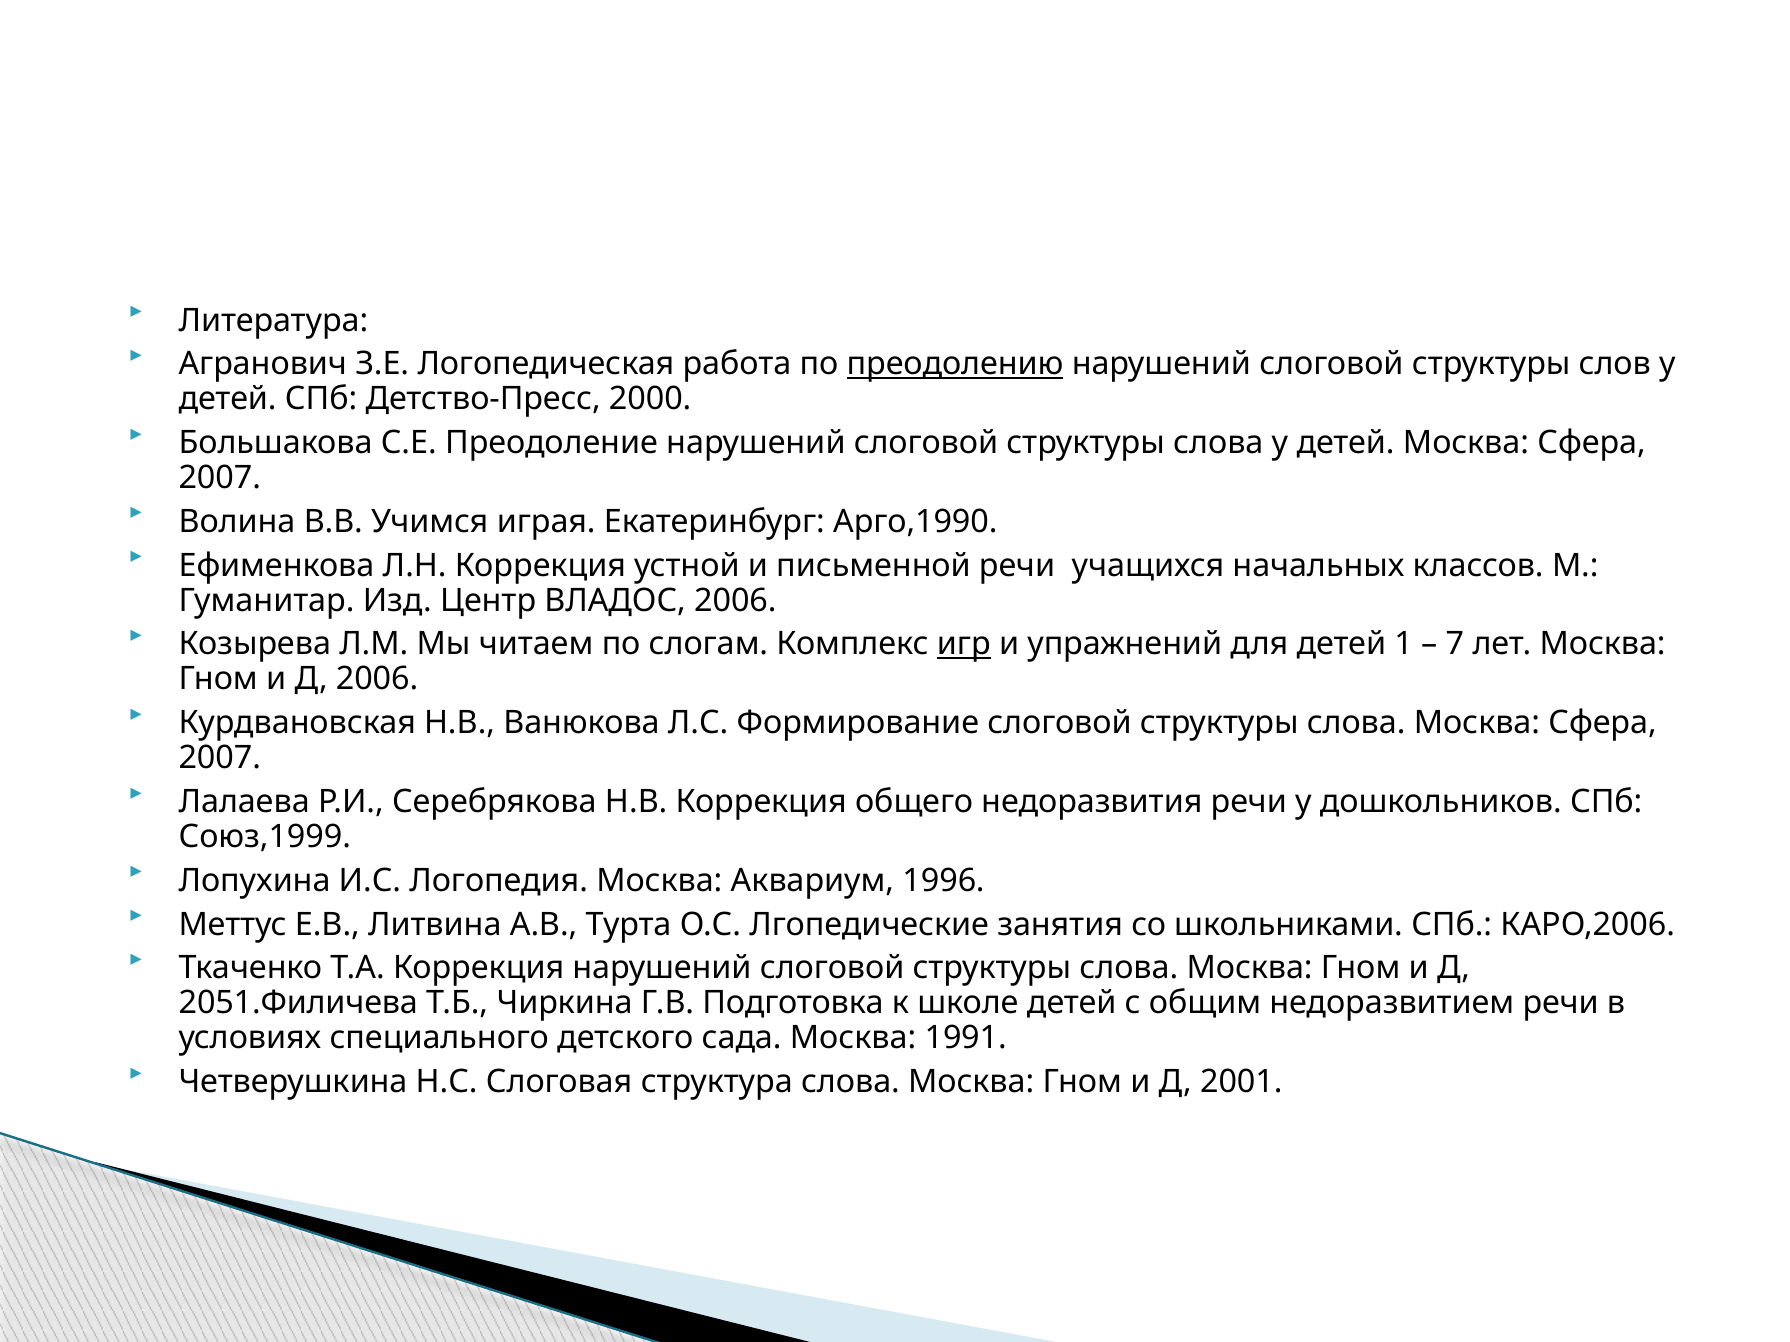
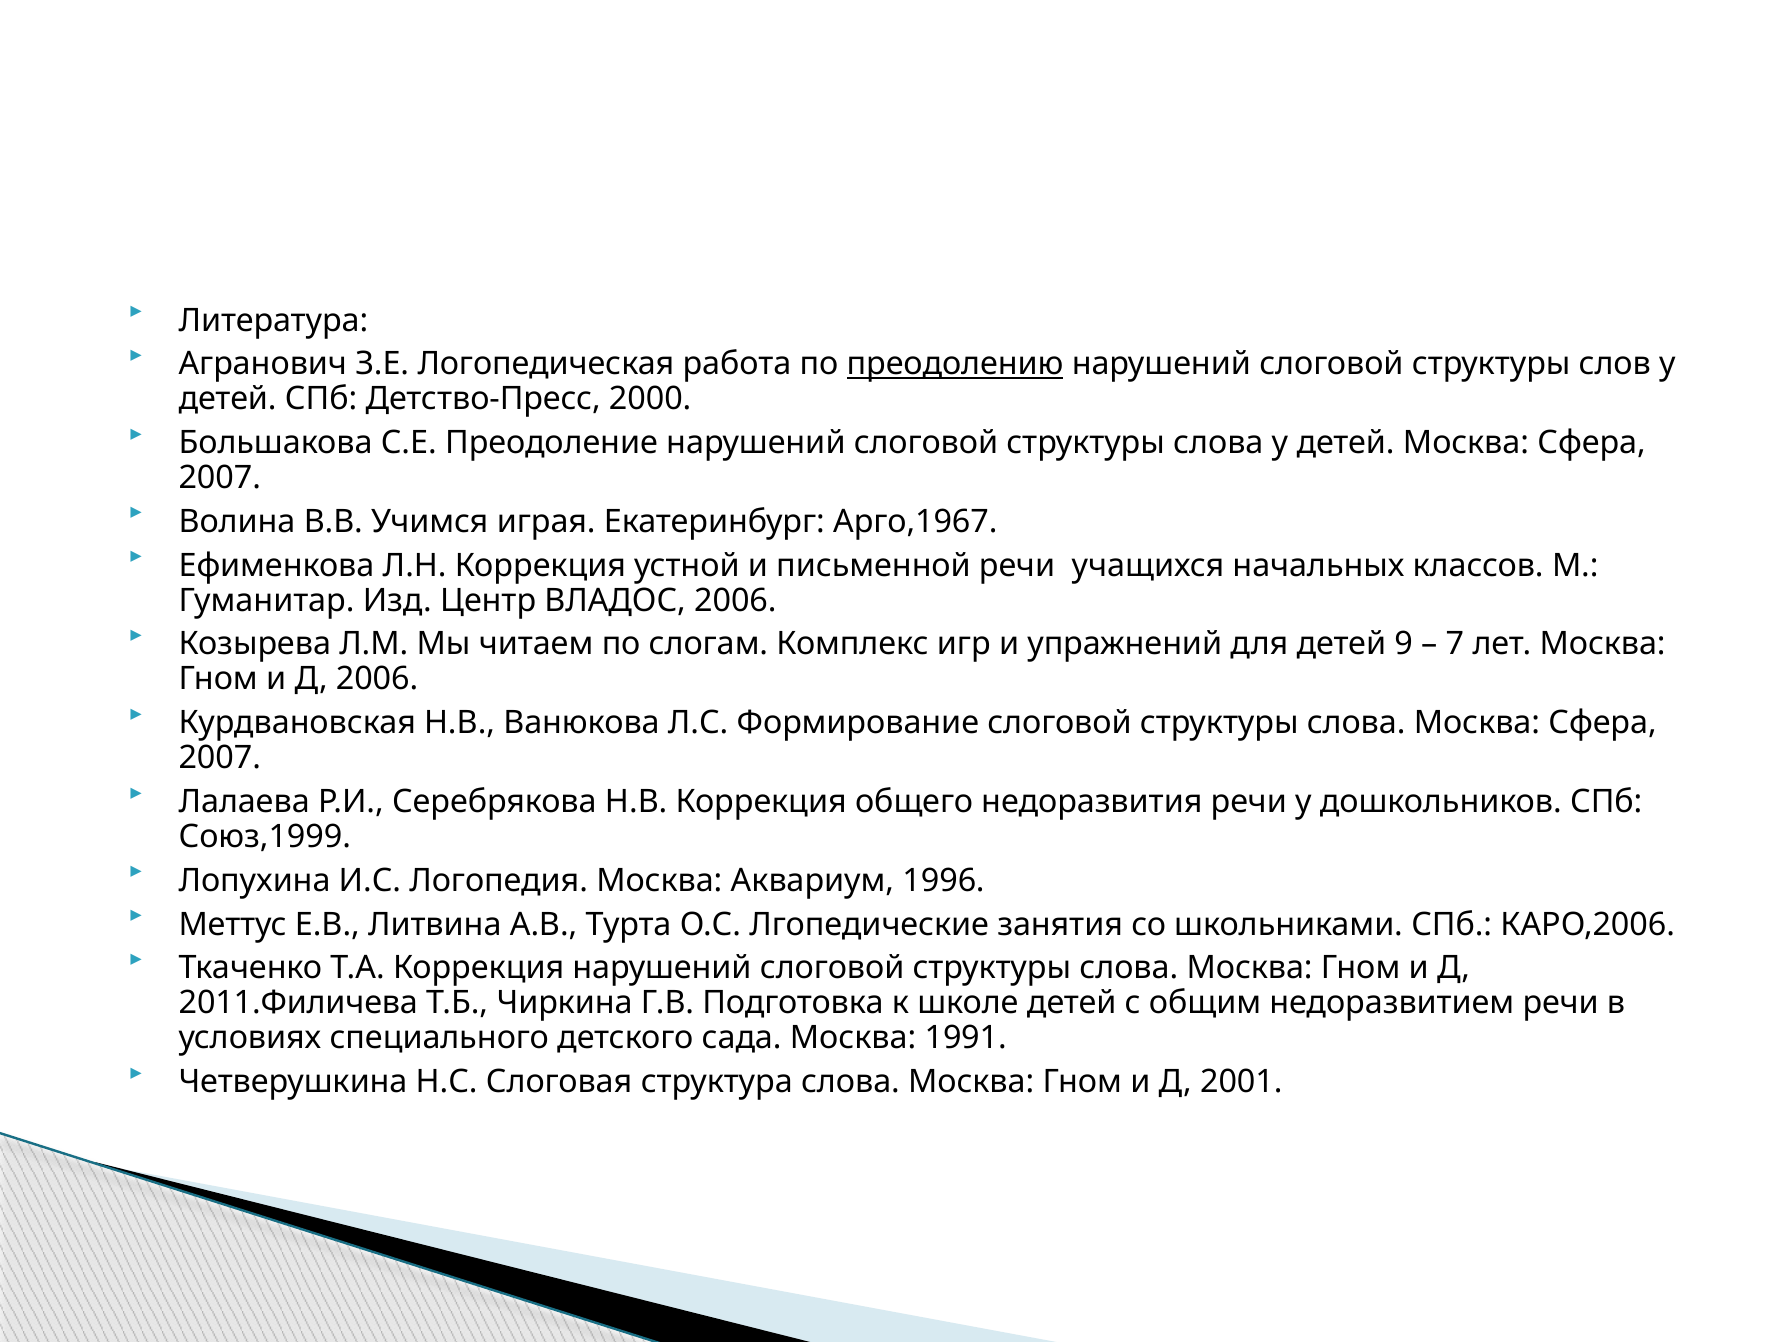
Арго,1990: Арго,1990 -> Арго,1967 (915, 522)
игр underline: present -> none (964, 645)
1: 1 -> 9 (1404, 645)
2051.Филичева: 2051.Филичева -> 2011.Филичева (298, 1003)
